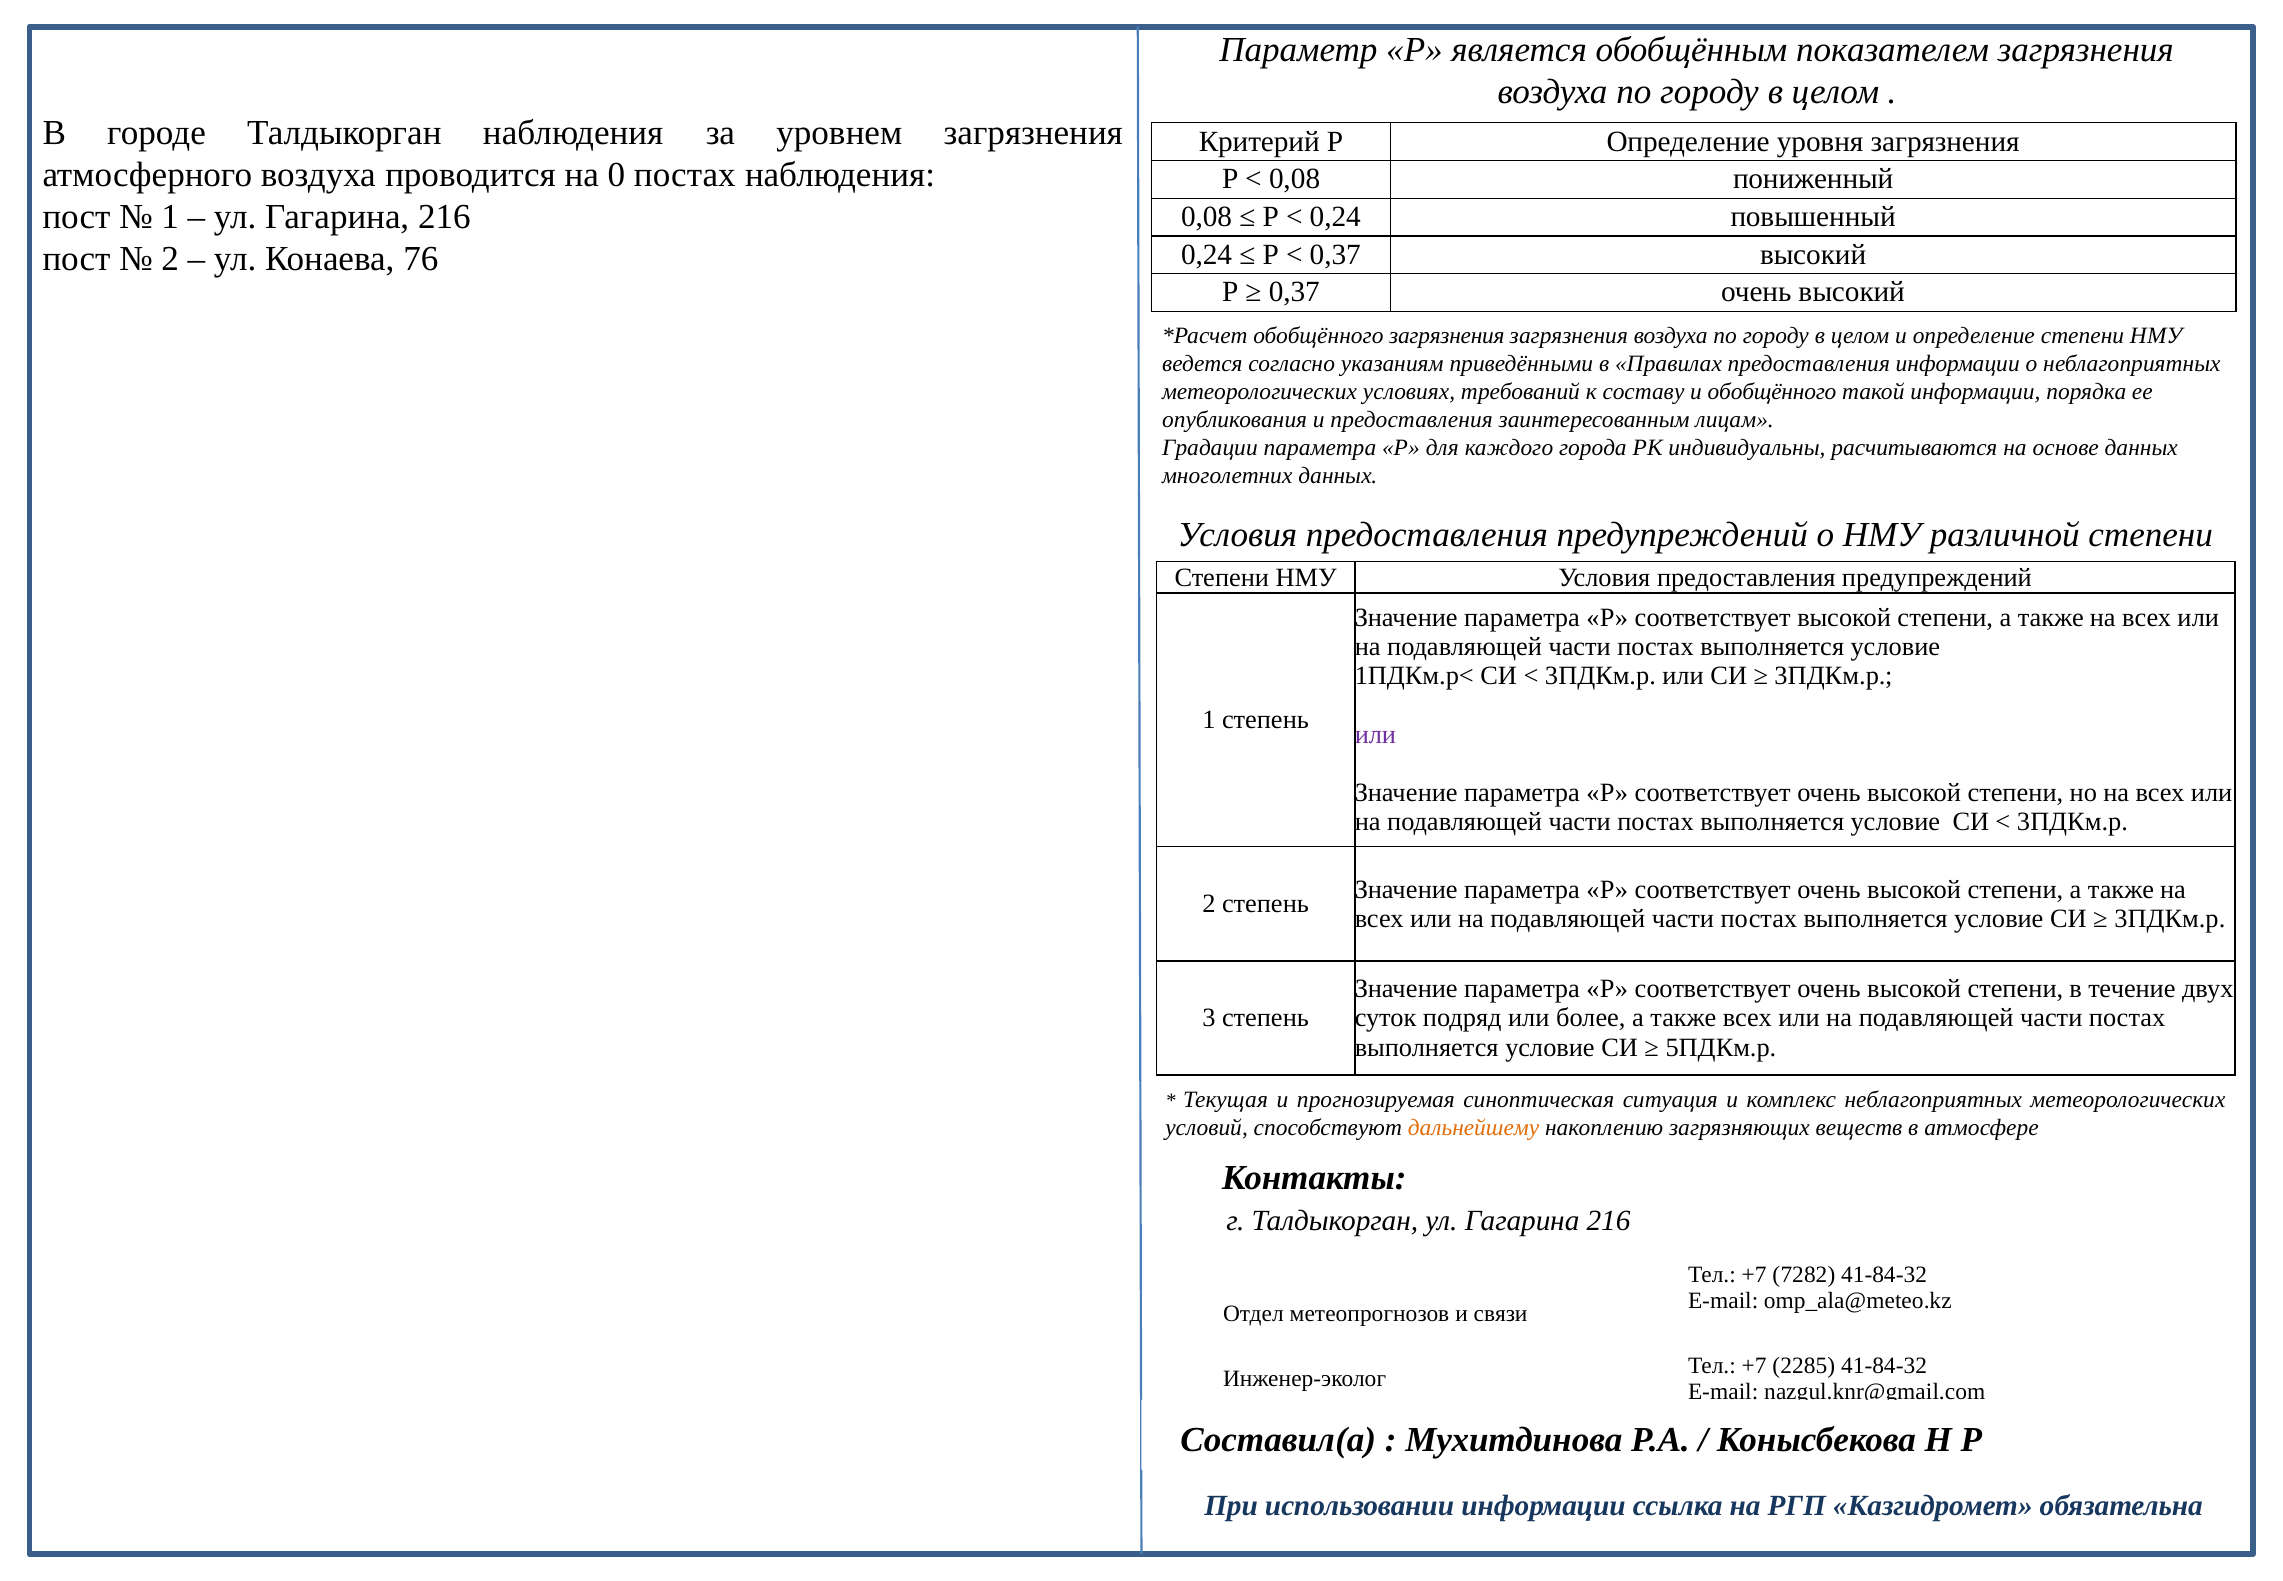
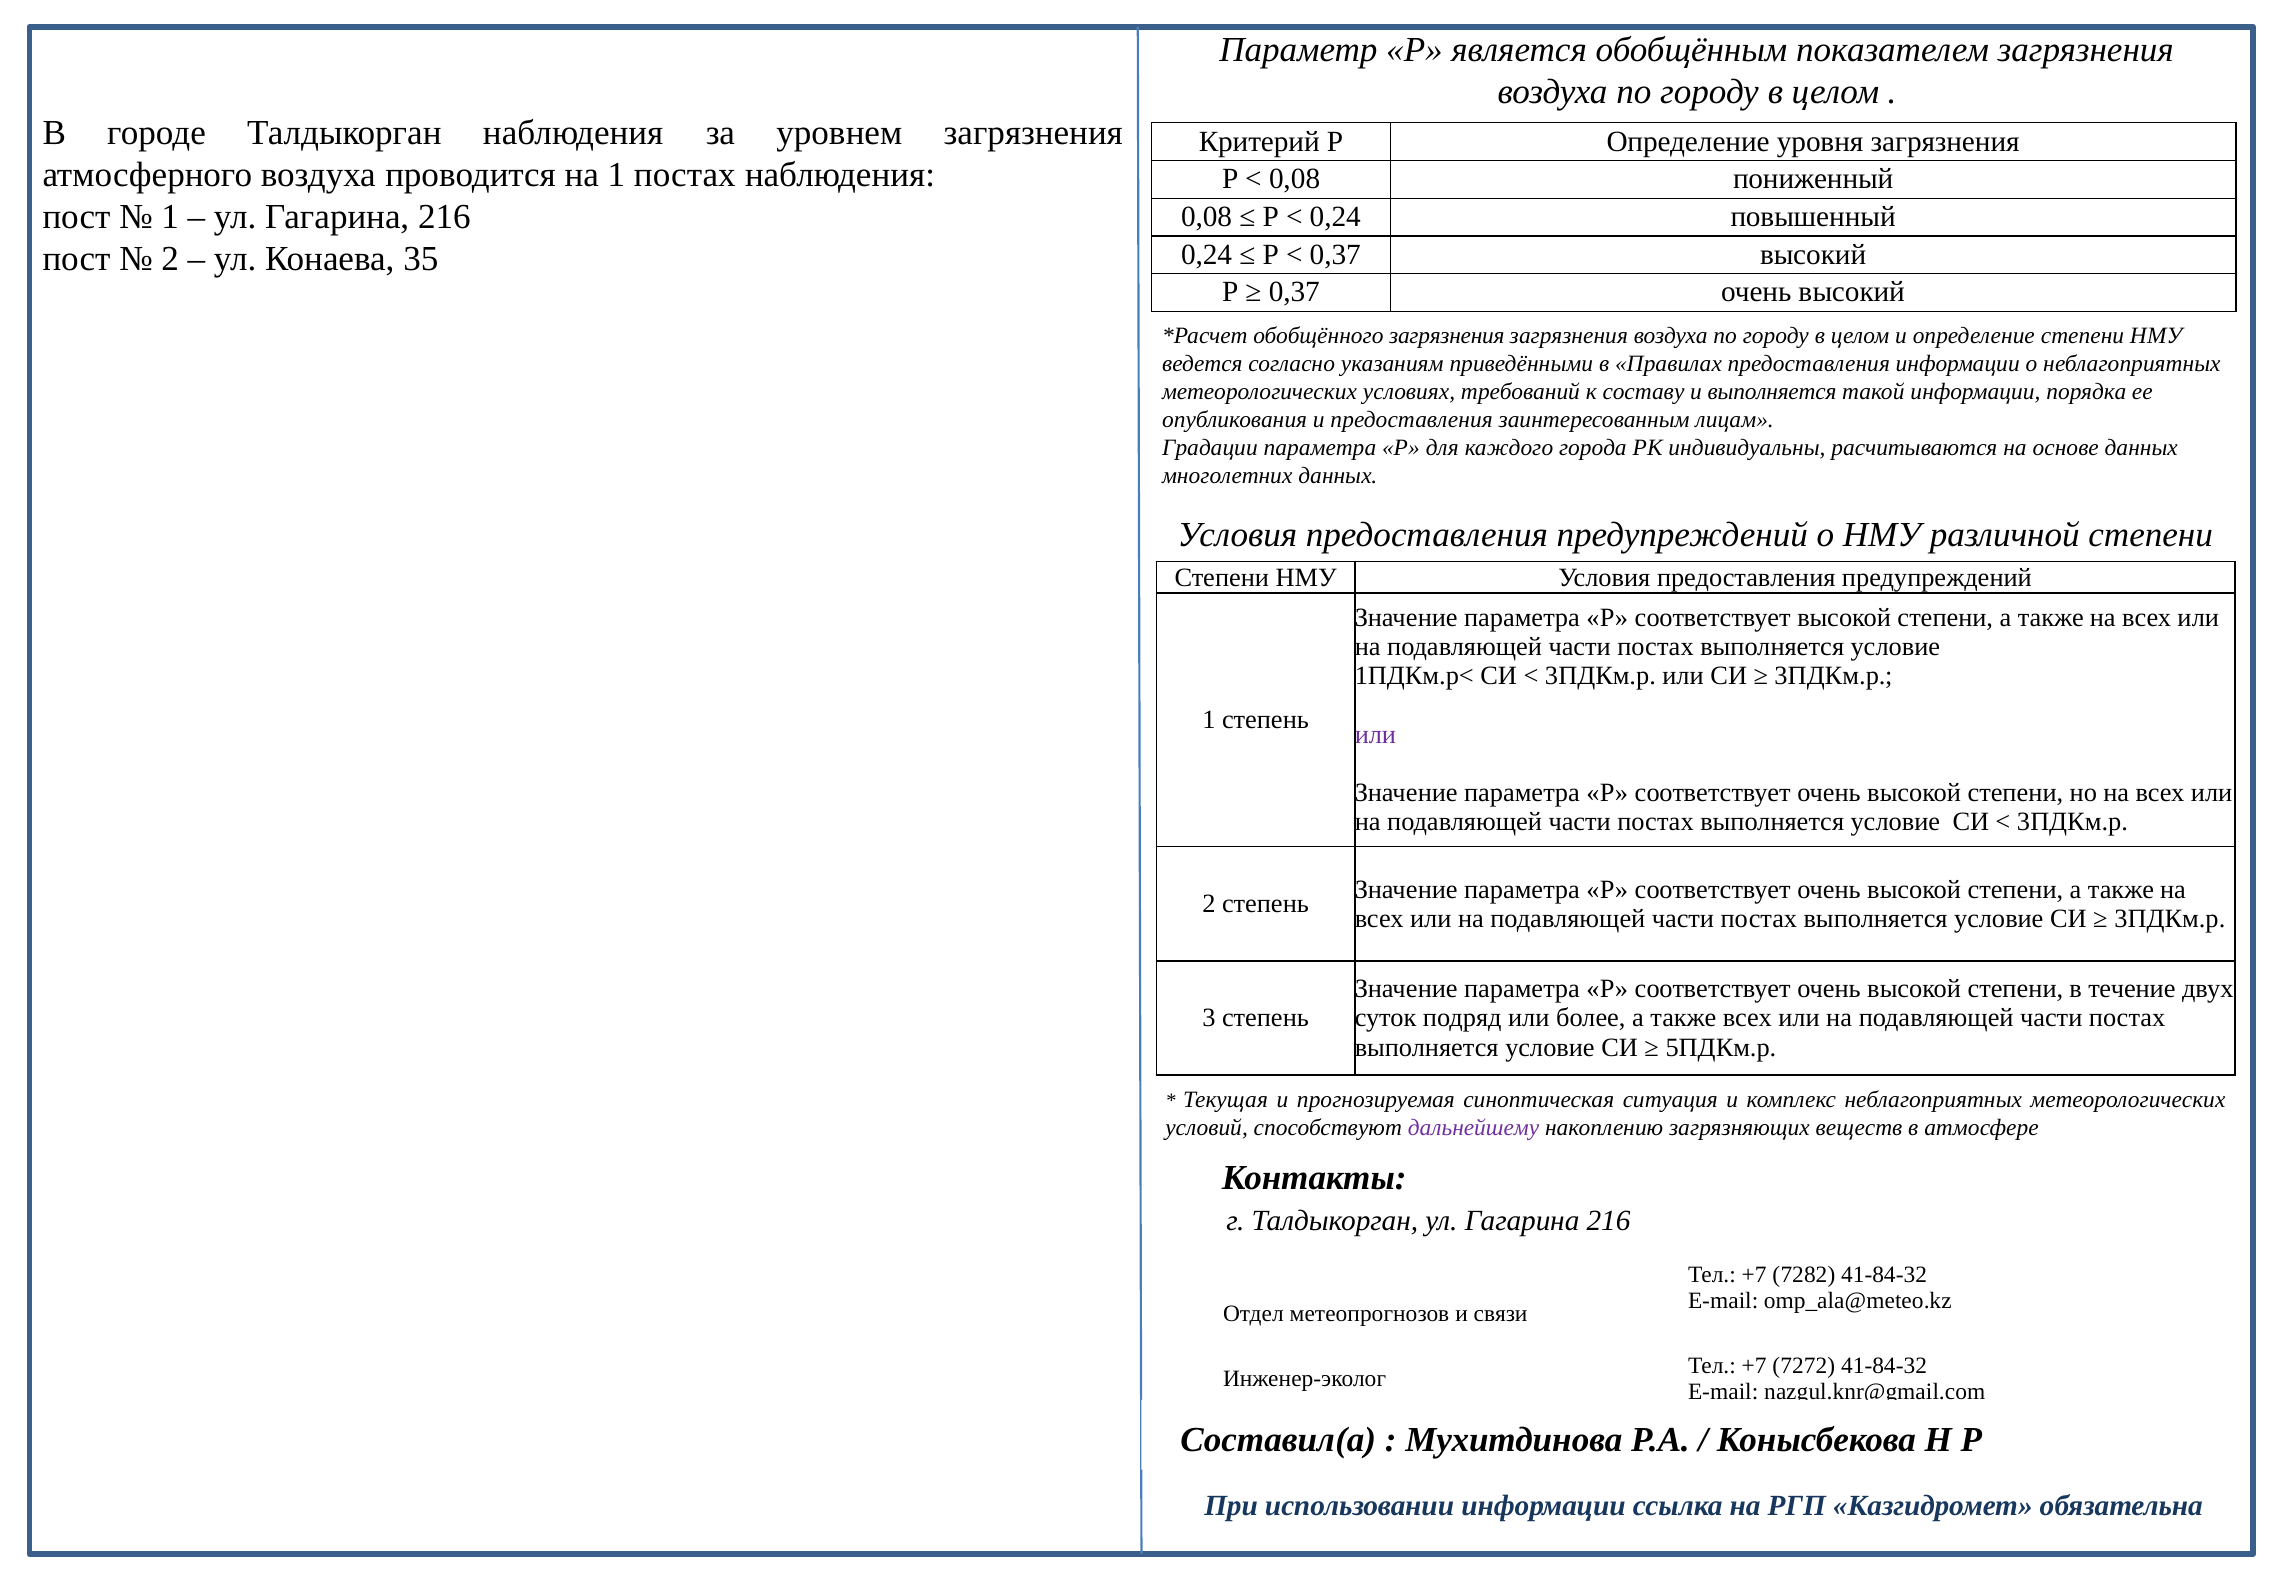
на 0: 0 -> 1 (616, 175)
76: 76 -> 35 (421, 259)
и обобщённого: обобщённого -> выполняется (1772, 391)
дальнейшему colour: orange -> purple (1474, 1128)
2285: 2285 -> 7272 (1804, 1365)
